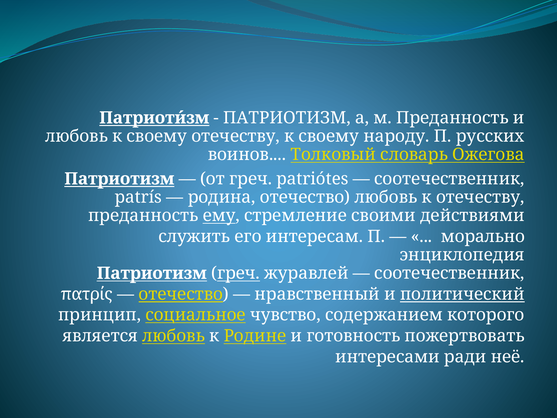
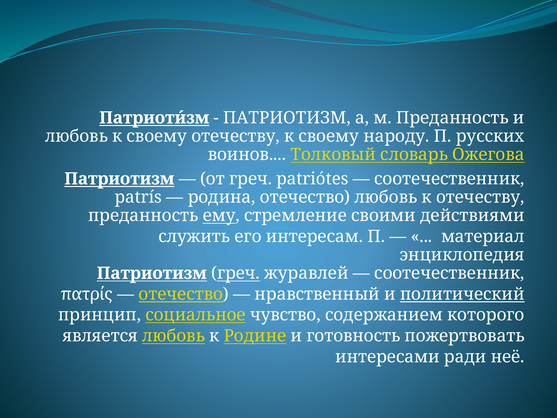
морально: морально -> материал (483, 236)
